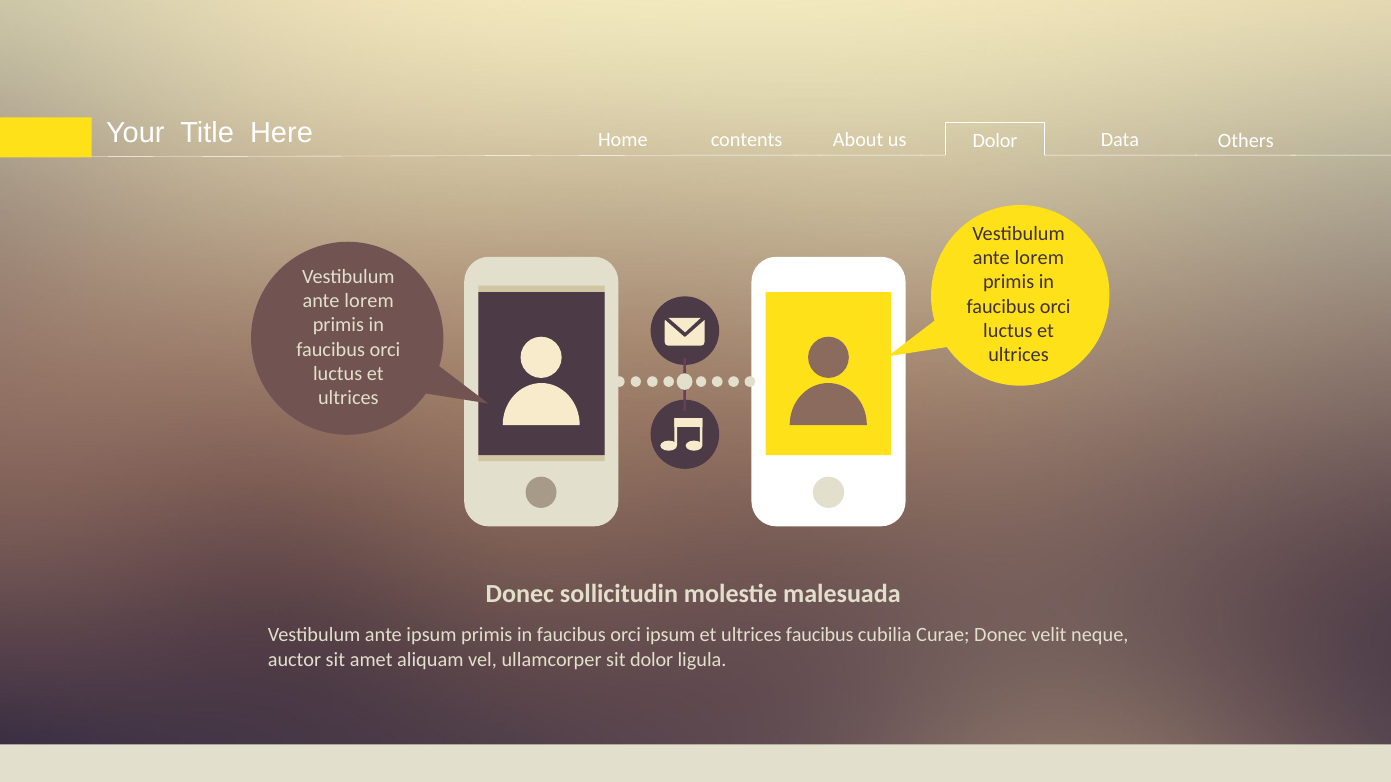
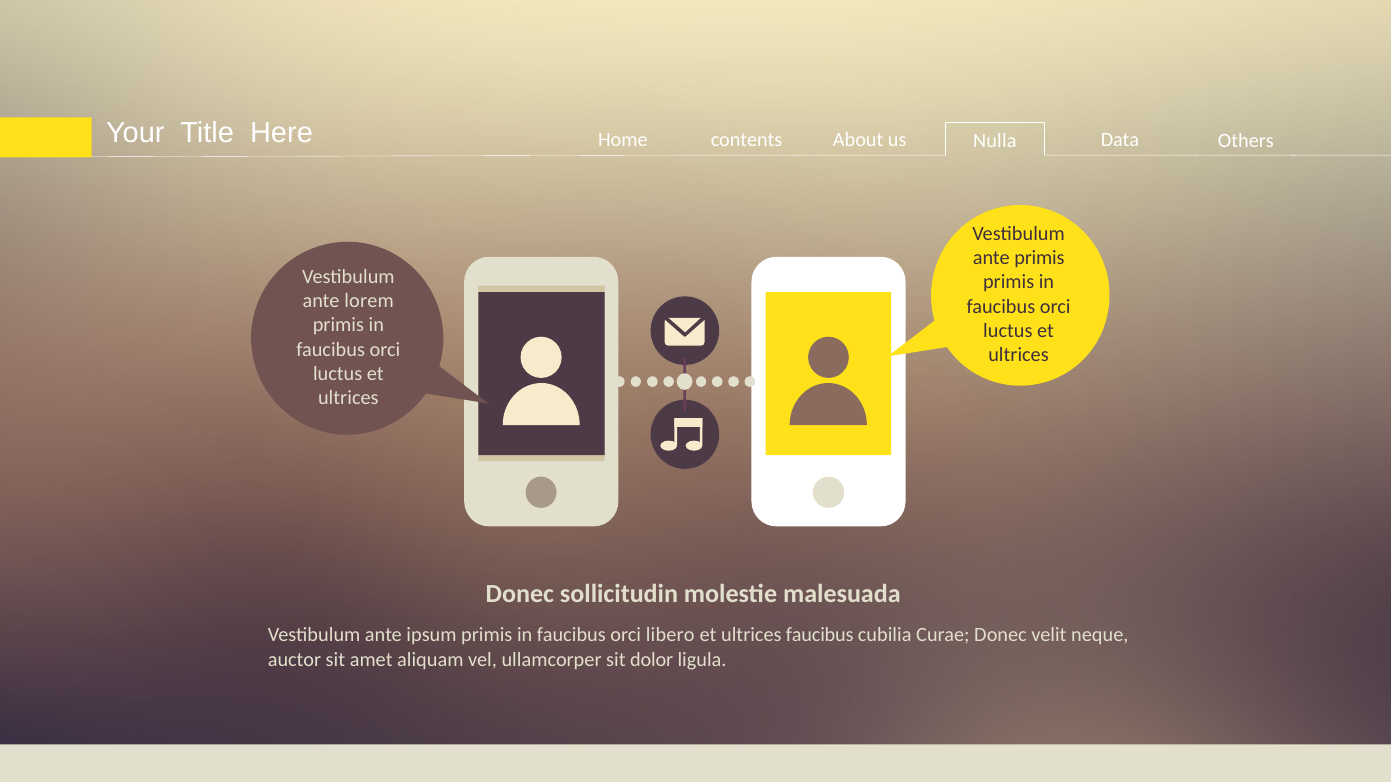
us Dolor: Dolor -> Nulla (995, 141)
lorem: lorem -> primis (1039, 258)
orci ipsum: ipsum -> libero (670, 636)
